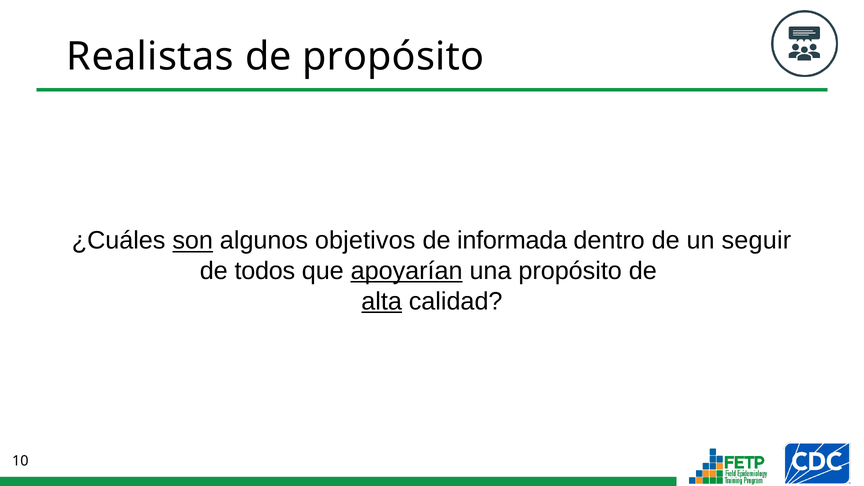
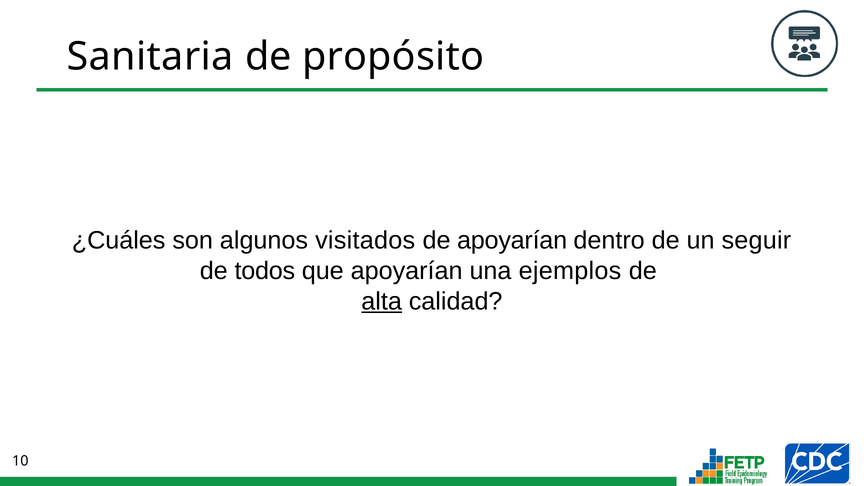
Realistas: Realistas -> Sanitaria (150, 57)
son underline: present -> none (193, 241)
objetivos: objetivos -> visitados (365, 241)
de informada: informada -> apoyarían (512, 241)
apoyarían underline: present -> none (407, 271)
una propósito: propósito -> ejemplos (570, 271)
